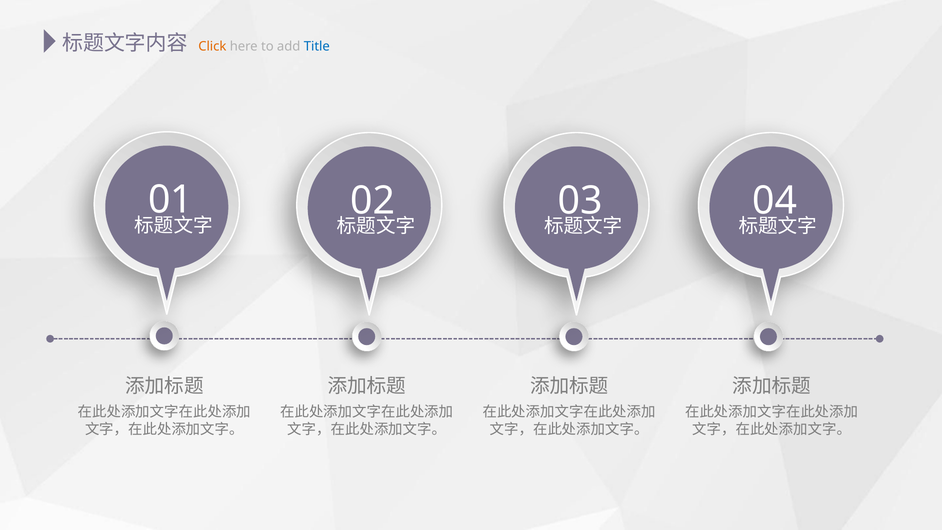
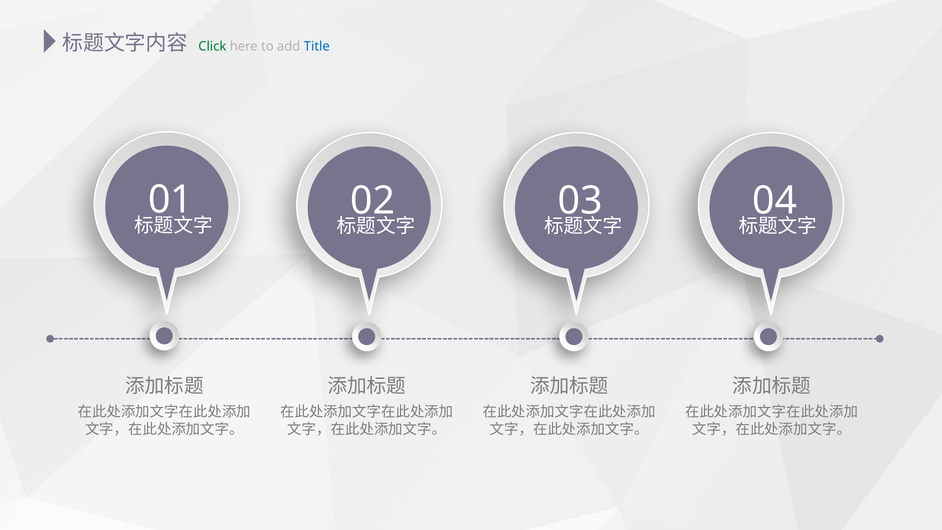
Click colour: orange -> green (212, 47)
